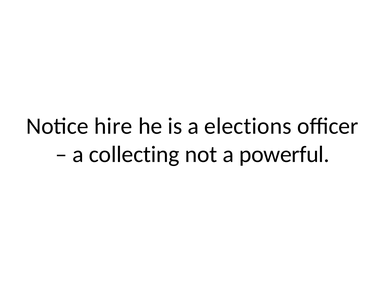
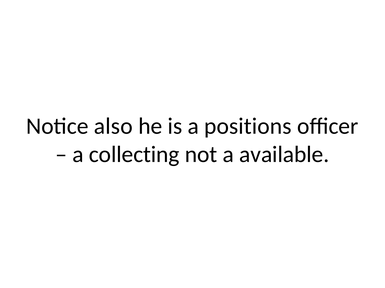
hire: hire -> also (113, 126)
elections: elections -> positions (248, 126)
powerful: powerful -> available (284, 155)
